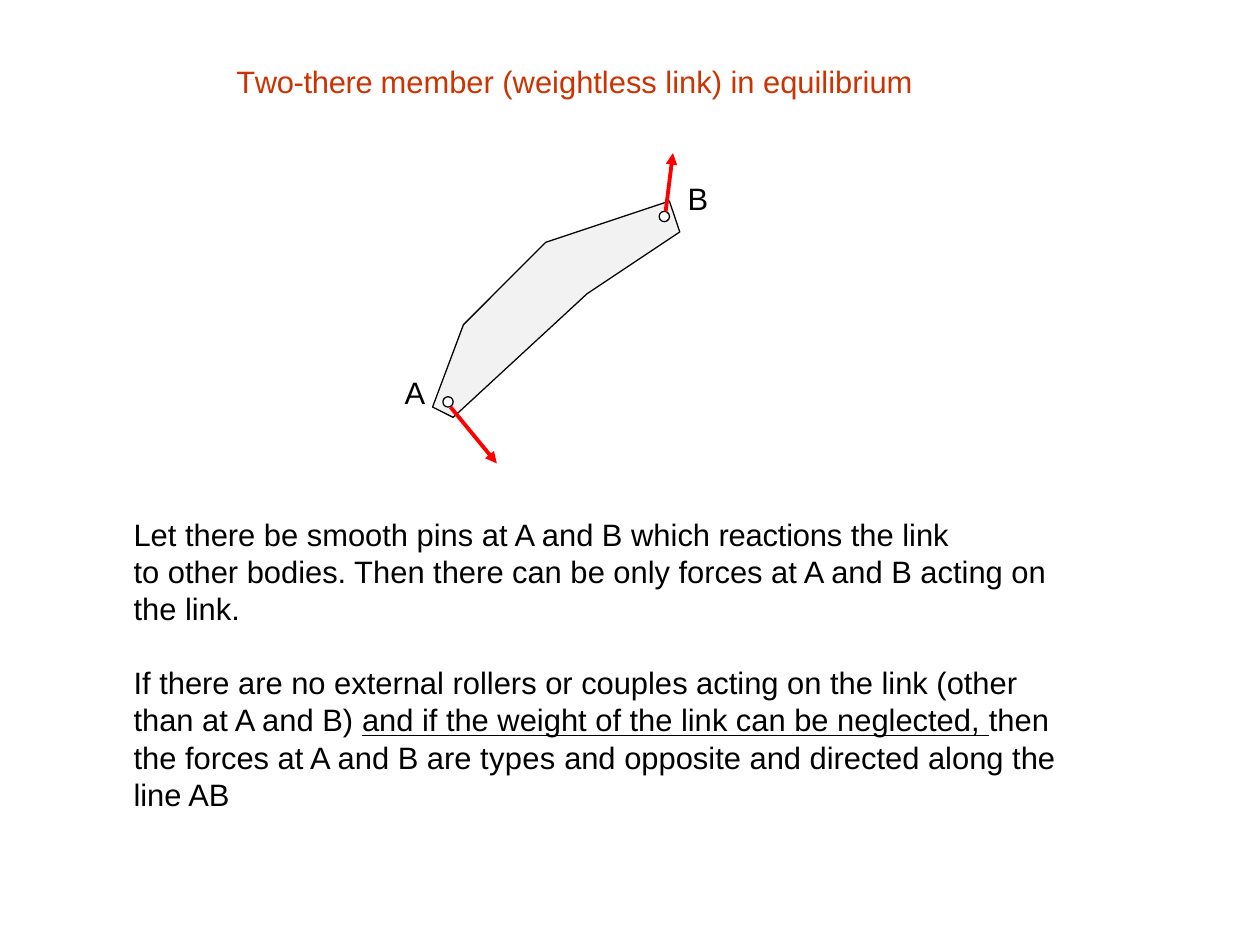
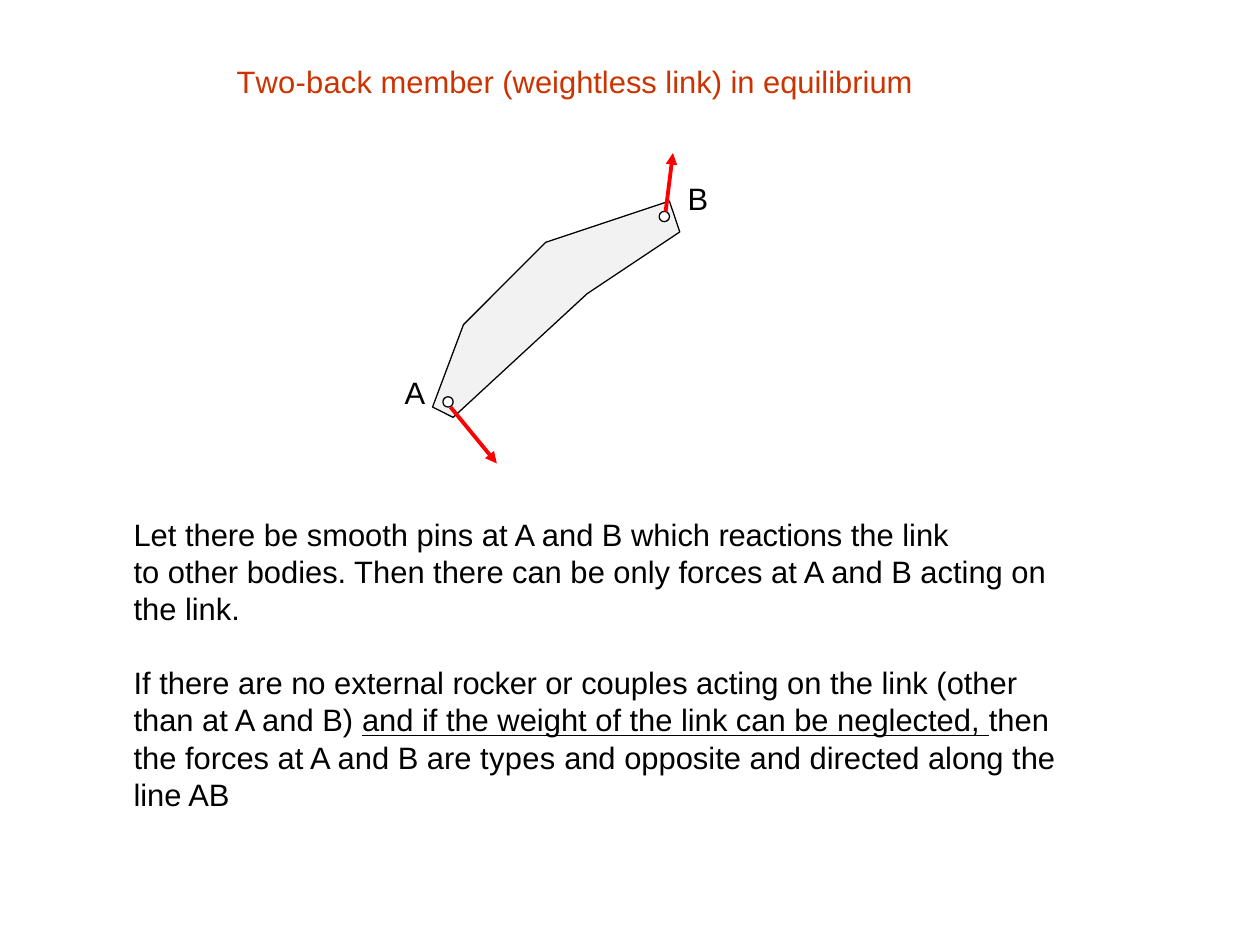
Two-there: Two-there -> Two-back (304, 83)
rollers: rollers -> rocker (495, 685)
